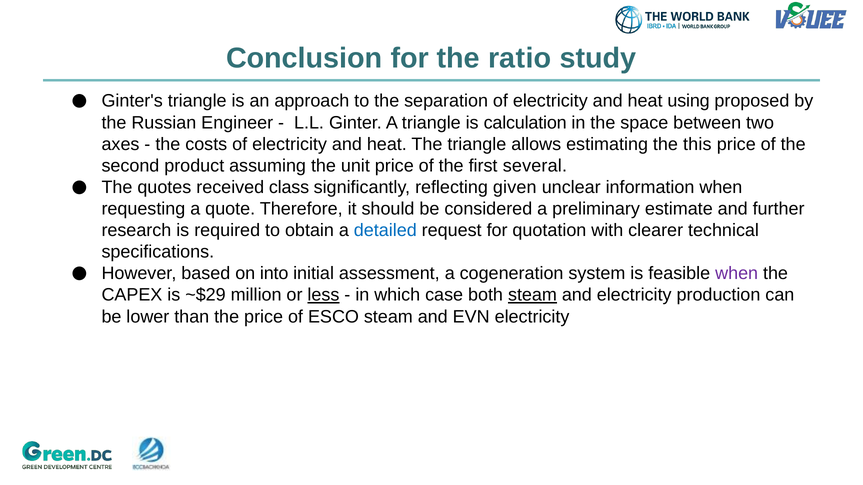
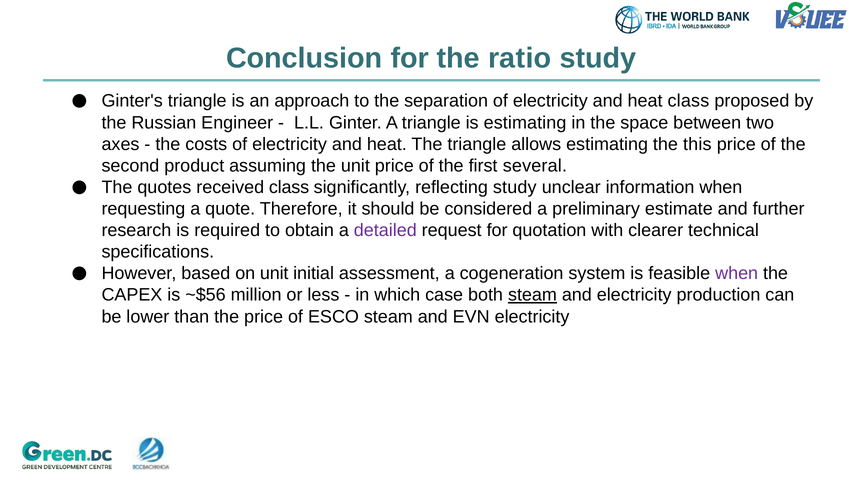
heat using: using -> class (688, 101)
is calculation: calculation -> estimating (525, 123)
reflecting given: given -> study (515, 187)
detailed colour: blue -> purple (385, 231)
on into: into -> unit (274, 274)
~$29: ~$29 -> ~$56 (206, 295)
less underline: present -> none (323, 295)
